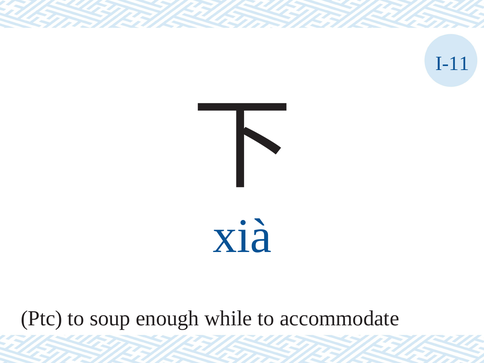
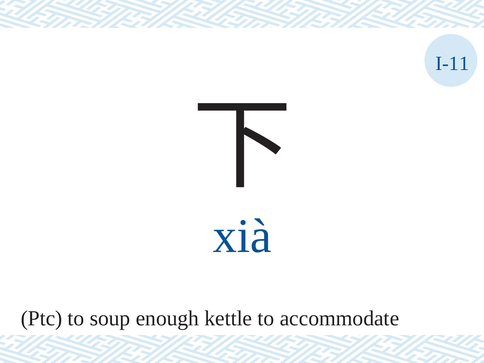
while: while -> kettle (228, 318)
